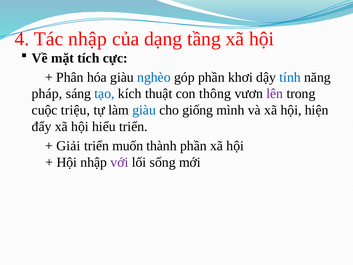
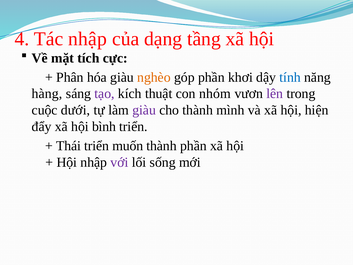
nghèo colour: blue -> orange (154, 77)
pháp: pháp -> hàng (47, 94)
tạo colour: blue -> purple (105, 94)
thông: thông -> nhóm (215, 94)
triệu: triệu -> dưới (76, 110)
giàu colour: blue -> purple (144, 110)
cho giống: giống -> thành (198, 110)
hiểu: hiểu -> bình (104, 126)
Giải: Giải -> Thái (68, 146)
